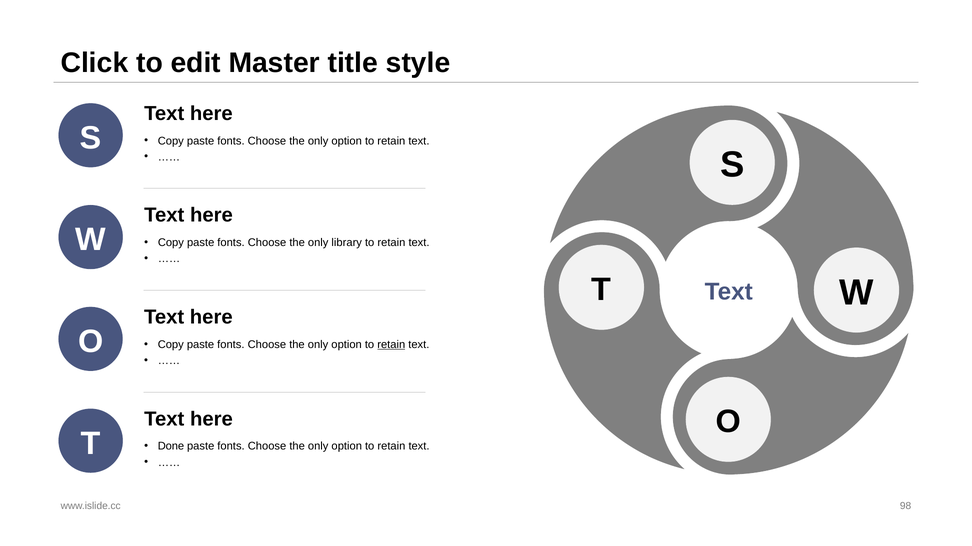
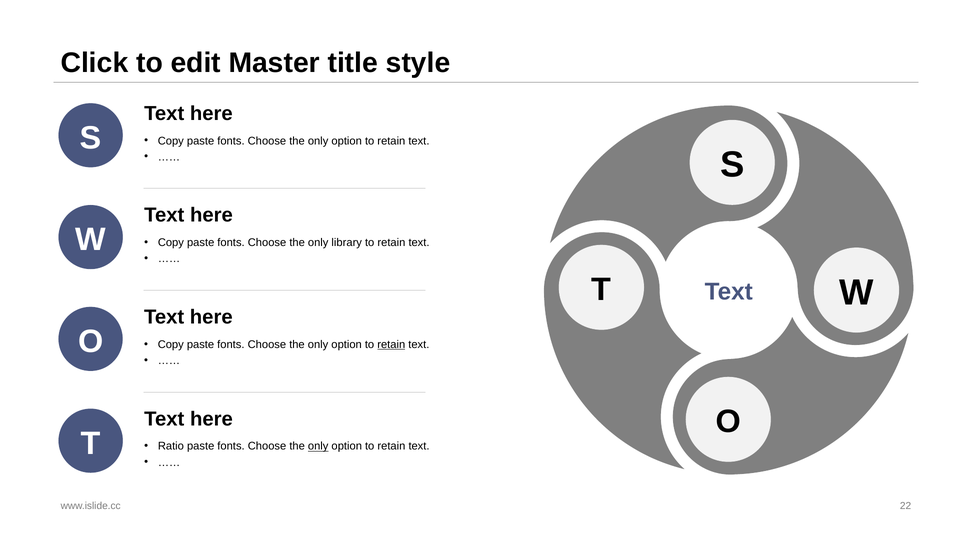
Done: Done -> Ratio (171, 447)
only underline: none -> present (318, 447)
98: 98 -> 22 (906, 506)
